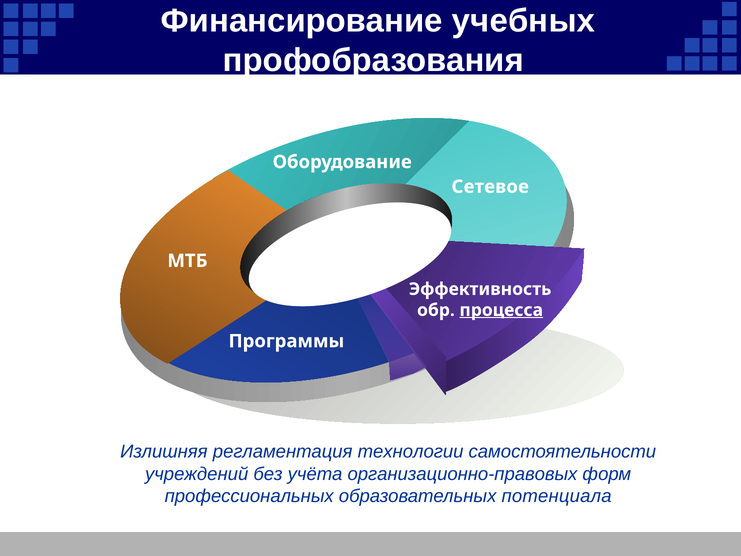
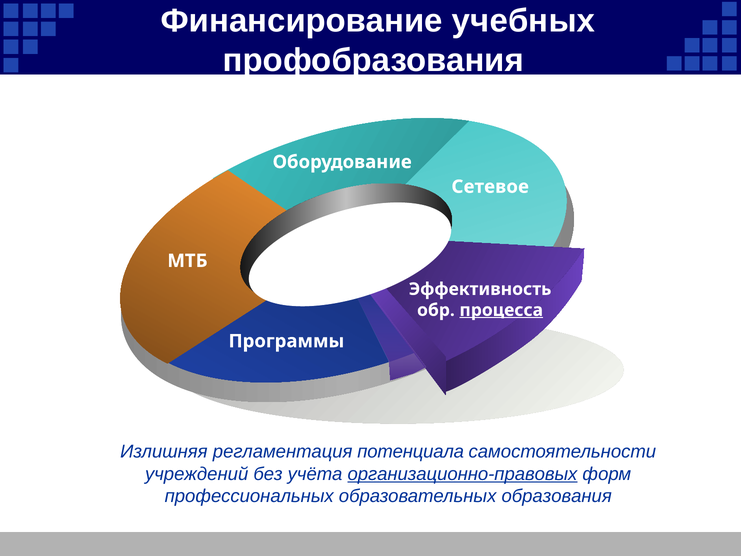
технологии: технологии -> потенциала (411, 451)
организационно-правовых underline: none -> present (462, 474)
потенциала: потенциала -> образования (557, 496)
